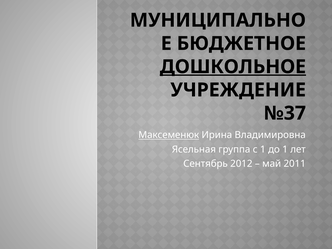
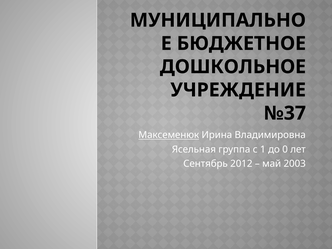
ДОШКОЛЬНОЕ underline: present -> none (233, 67)
до 1: 1 -> 0 (285, 149)
2011: 2011 -> 2003 (295, 164)
